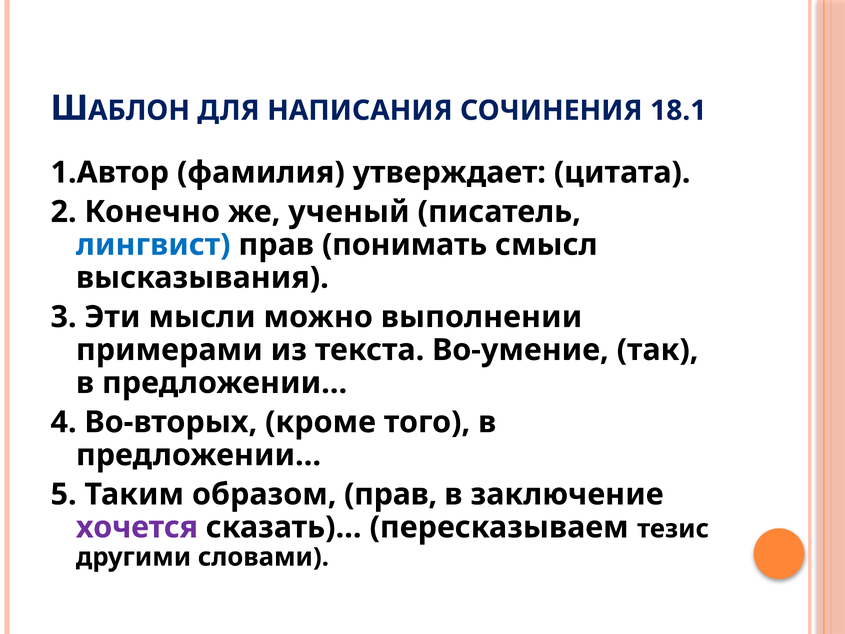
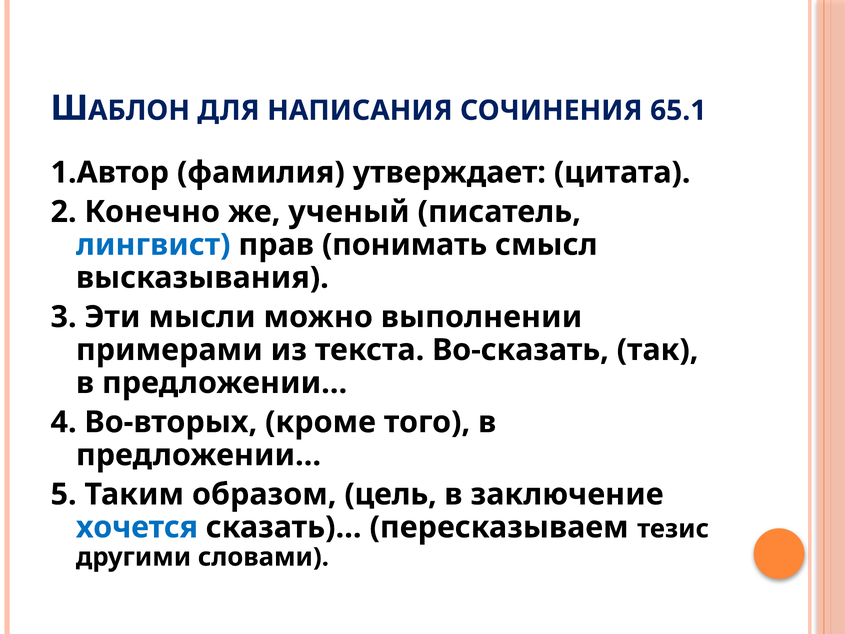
18.1: 18.1 -> 65.1 (678, 110)
Во-умение: Во-умение -> Во-сказать (520, 350)
образом прав: прав -> цель (391, 494)
хочется colour: purple -> blue (137, 527)
